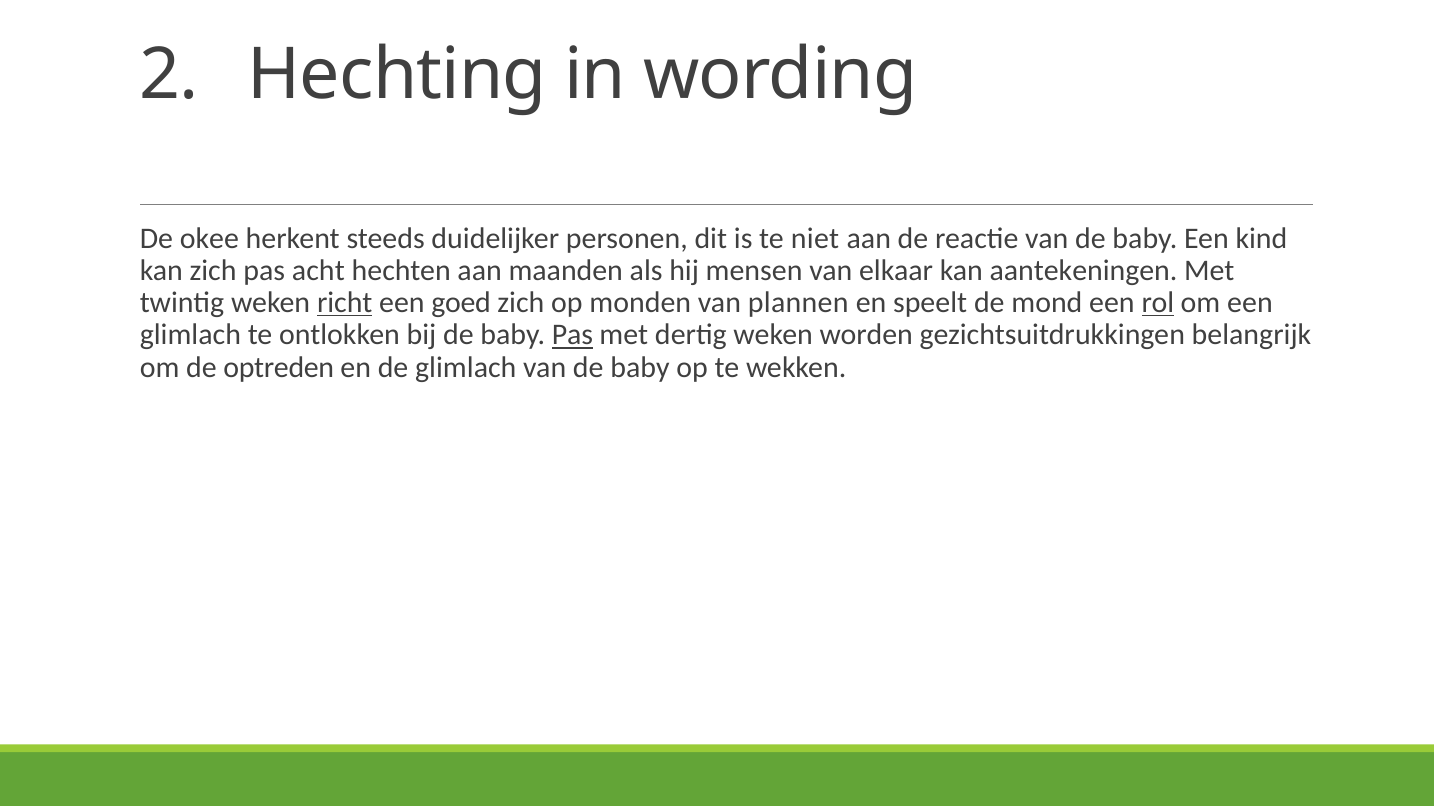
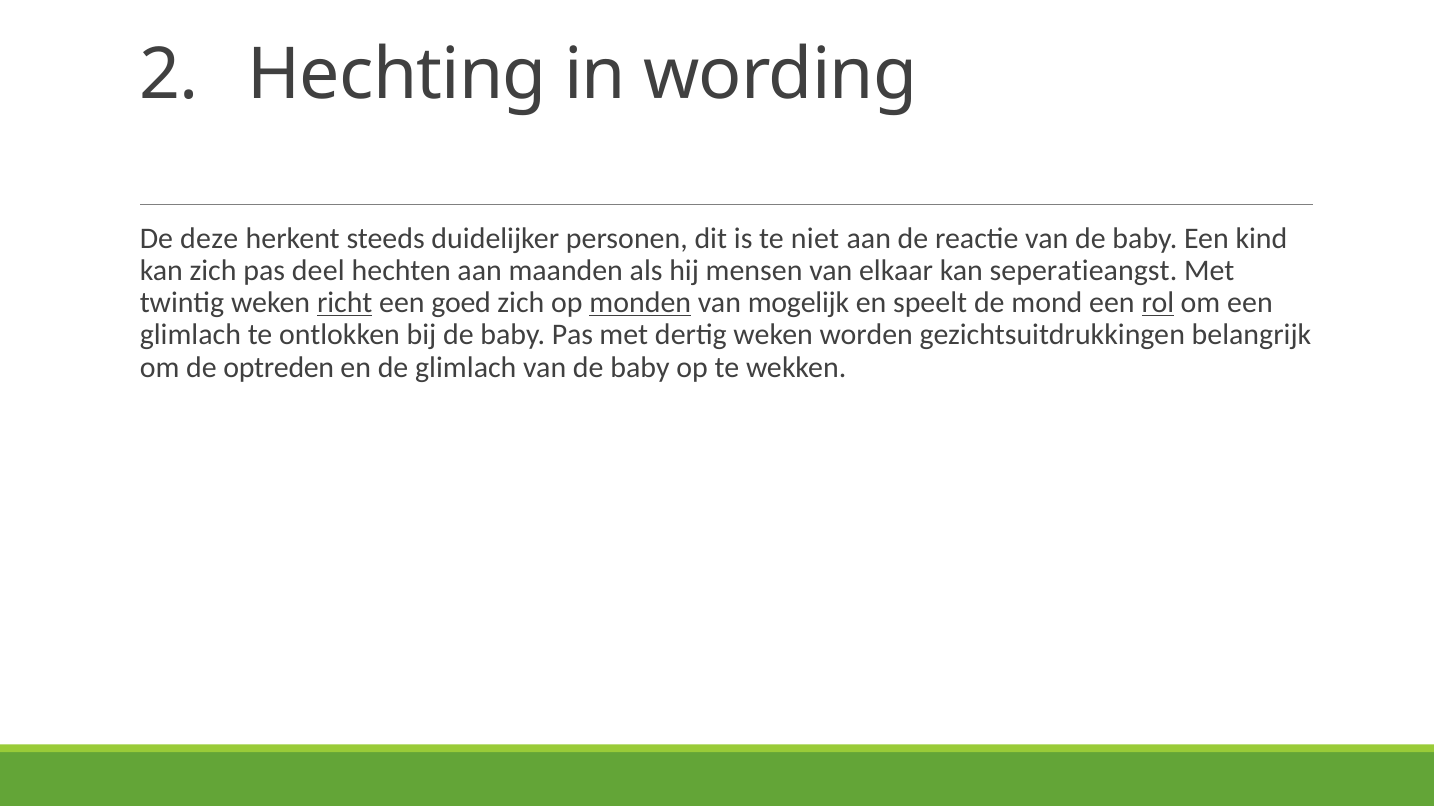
okee: okee -> deze (209, 238)
acht: acht -> deel (318, 271)
aantekeningen: aantekeningen -> seperatieangst (1083, 271)
monden underline: none -> present (640, 303)
plannen: plannen -> mogelijk (798, 303)
Pas underline: present -> none (572, 335)
